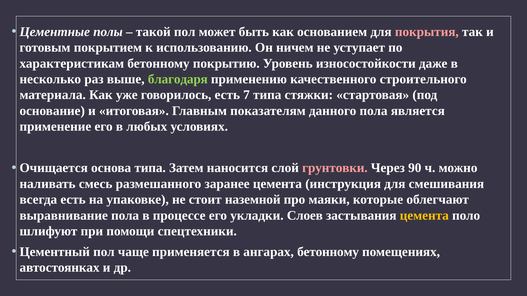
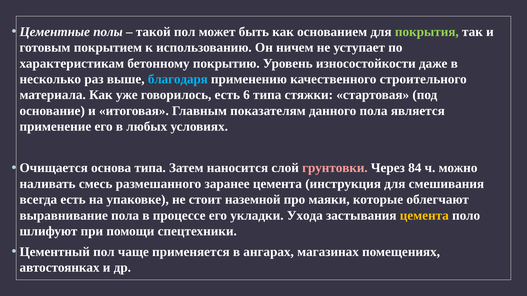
покрытия colour: pink -> light green (427, 32)
благодаря colour: light green -> light blue (178, 79)
7: 7 -> 6 (247, 95)
90: 90 -> 84 (415, 168)
Слоев: Слоев -> Ухода (305, 216)
ангарах бетонному: бетонному -> магазинах (328, 252)
